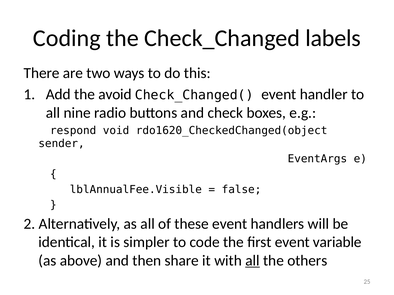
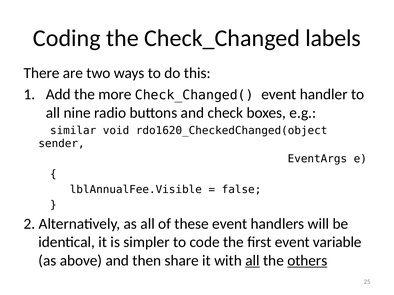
avoid: avoid -> more (115, 95)
respond: respond -> similar (73, 131)
others underline: none -> present (307, 261)
